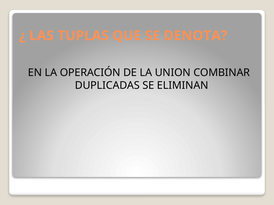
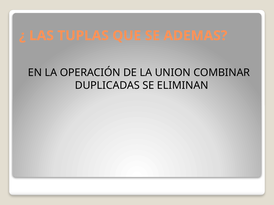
DENOTA: DENOTA -> ADEMAS (195, 36)
